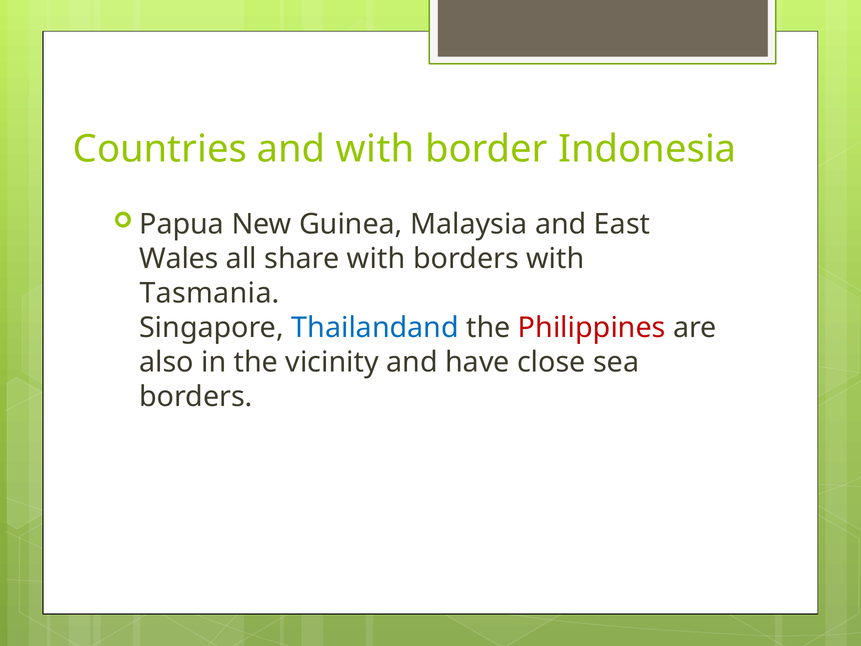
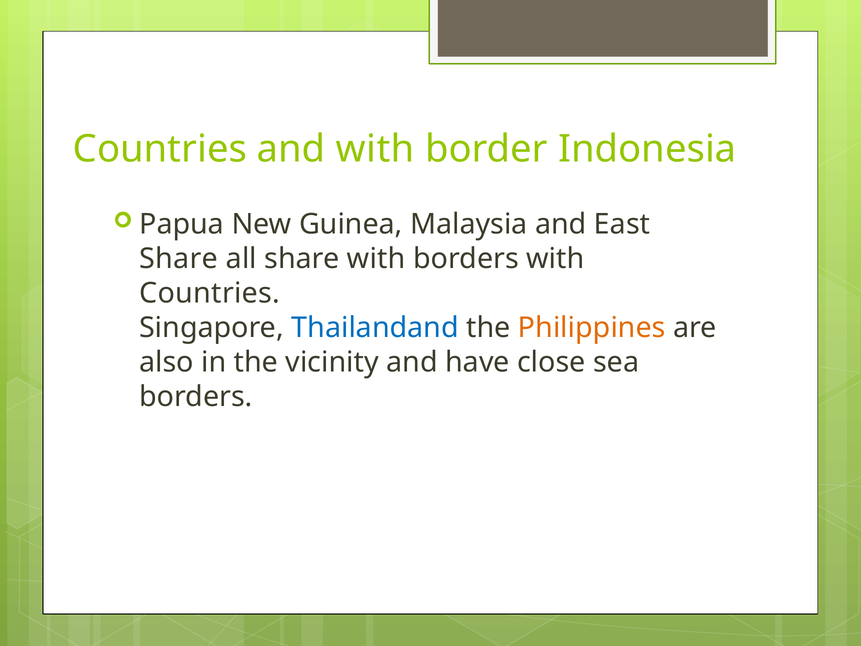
Wales: Wales -> Share (179, 259)
Tasmania: Tasmania -> Countries (210, 293)
Philippines colour: red -> orange (592, 328)
